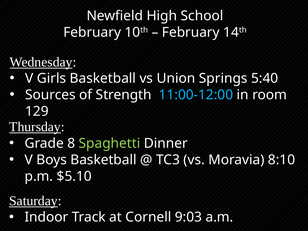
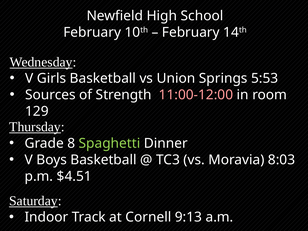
5:40: 5:40 -> 5:53 (265, 78)
11:00-12:00 colour: light blue -> pink (196, 95)
8:10: 8:10 -> 8:03 (282, 160)
$5.10: $5.10 -> $4.51 (74, 176)
9:03: 9:03 -> 9:13 (188, 217)
